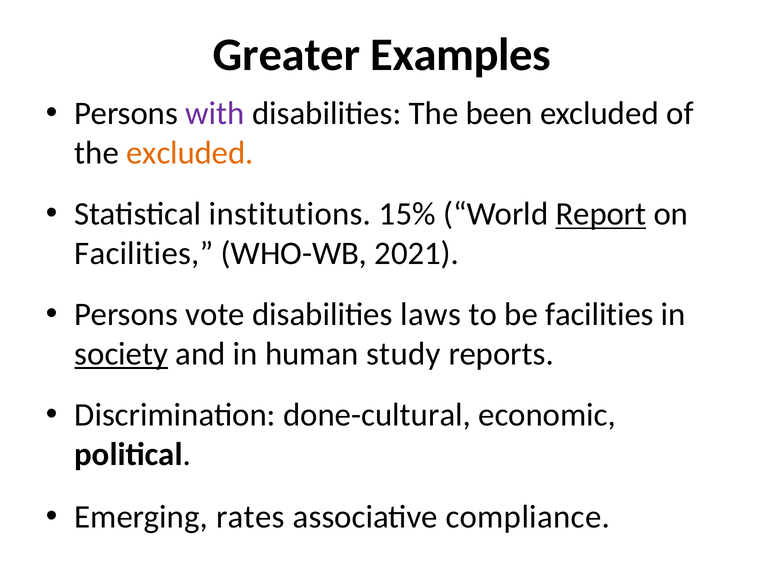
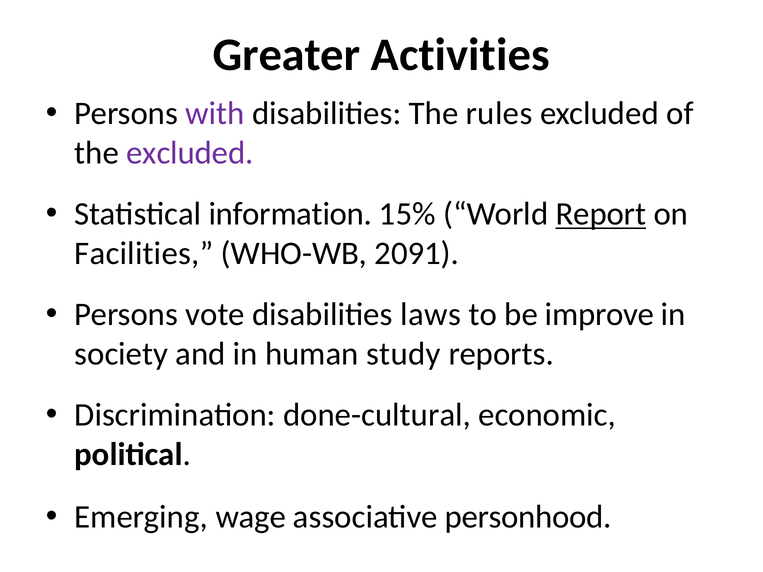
Examples: Examples -> Activities (460, 55)
been: been -> rules (499, 114)
excluded colour: orange -> purple (190, 153)
institutions: institutions -> information (290, 214)
2021: 2021 -> 2091 (417, 254)
be facilities: facilities -> improve (599, 315)
society underline: present -> none (121, 354)
rates: rates -> wage (251, 517)
compliance: compliance -> personhood (528, 517)
